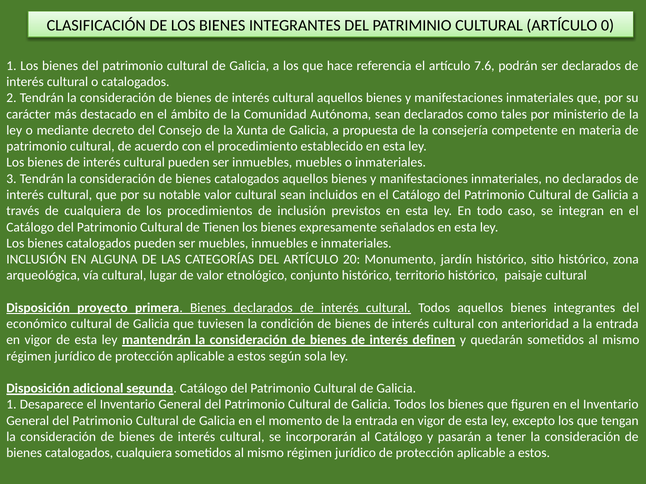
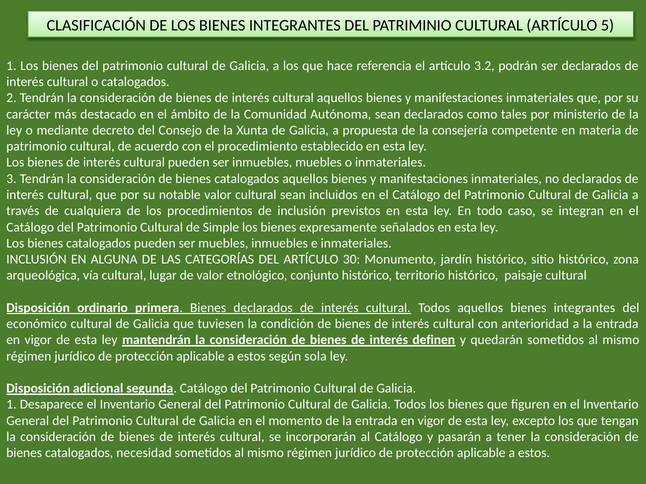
0: 0 -> 5 (608, 25)
7.6: 7.6 -> 3.2 (484, 66)
Tienen: Tienen -> Simple (221, 227)
20: 20 -> 30 (352, 260)
proyecto: proyecto -> ordinario (103, 308)
catalogados cualquiera: cualquiera -> necesidad (144, 453)
